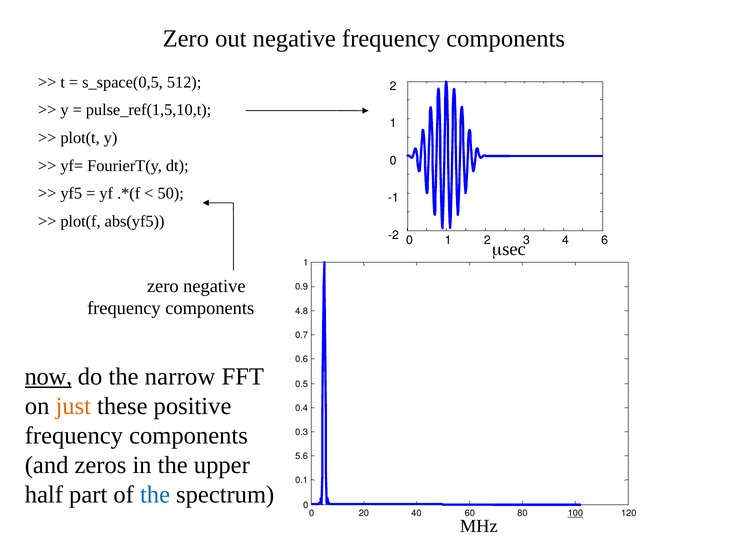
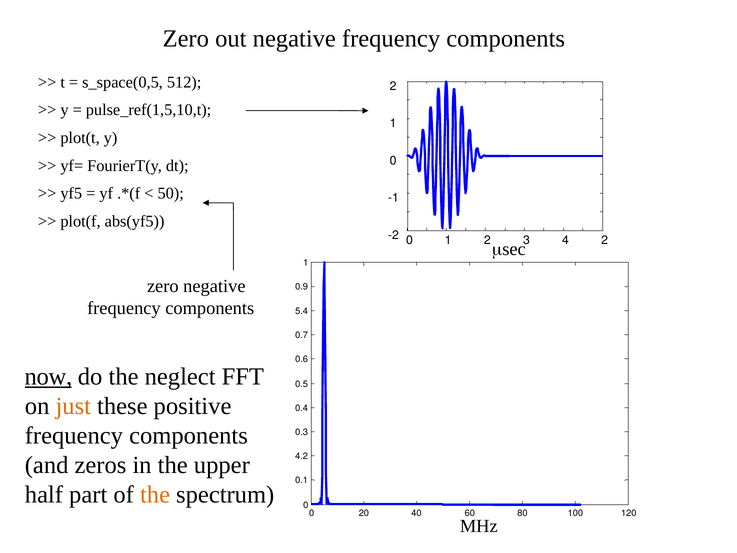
4 6: 6 -> 2 (605, 240)
4.8: 4.8 -> 5.4 (302, 311)
narrow: narrow -> neglect (180, 376)
5.6: 5.6 -> 4.2 (302, 456)
the colour: blue -> orange (155, 494)
100 underline: present -> none (575, 513)
